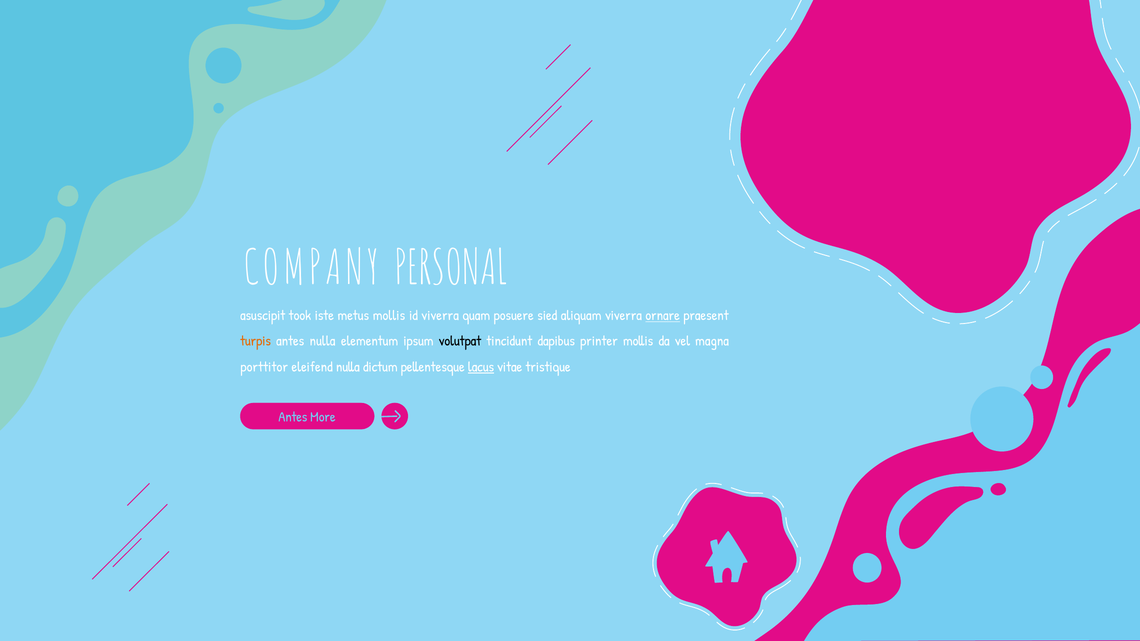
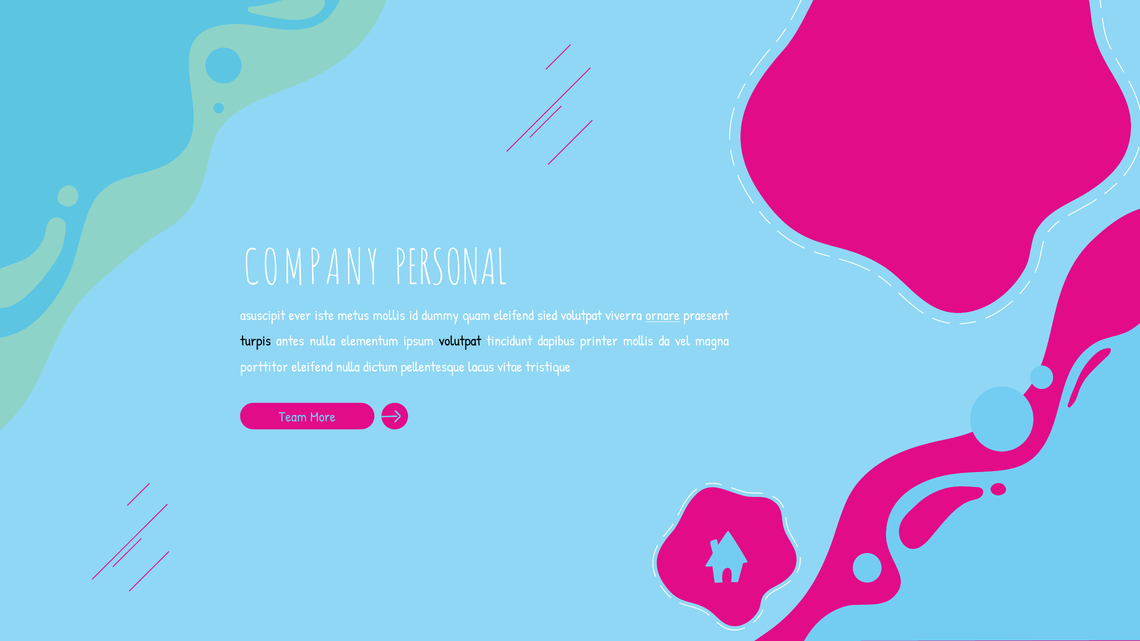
took: took -> ever (300, 316)
id viverra: viverra -> dummy (440, 316)
quam posuere: posuere -> eleifend (514, 316)
sied aliquam: aliquam -> volutpat (581, 316)
turpis colour: orange -> black (256, 341)
lacus underline: present -> none (481, 367)
Antes: Antes -> Team (293, 417)
